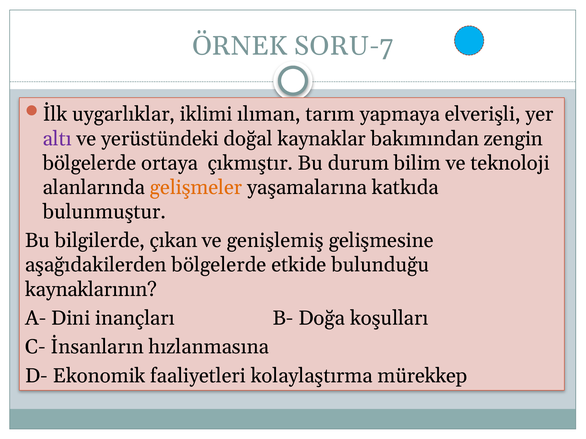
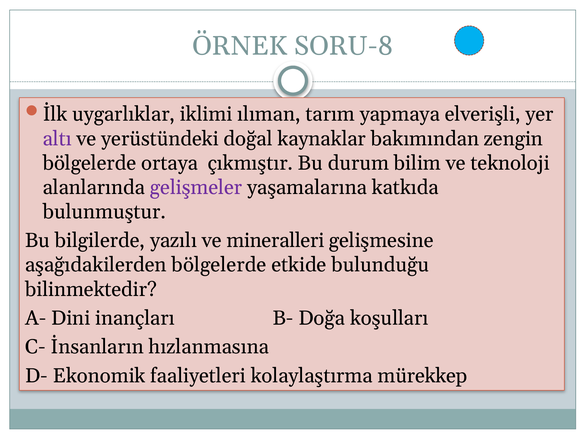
SORU-7: SORU-7 -> SORU-8 (344, 46)
gelişmeler colour: orange -> purple (196, 188)
çıkan: çıkan -> yazılı (174, 241)
genişlemiş: genişlemiş -> mineralleri (275, 241)
kaynaklarının: kaynaklarının -> bilinmektedir (91, 290)
